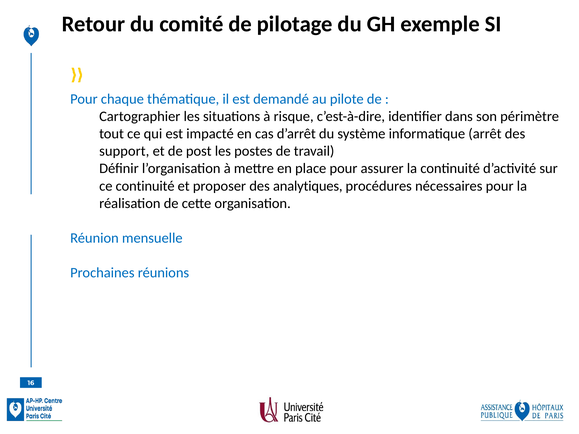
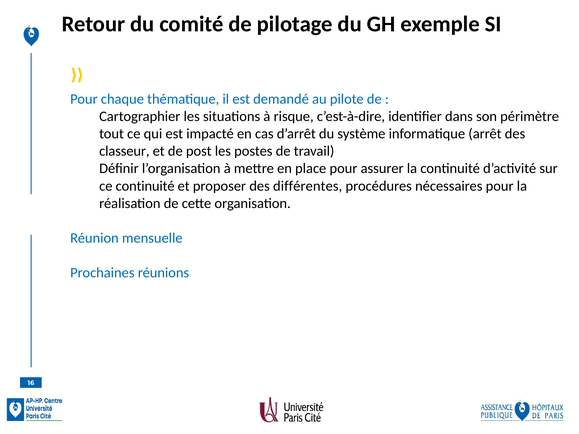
support: support -> classeur (124, 151)
analytiques: analytiques -> différentes (308, 186)
